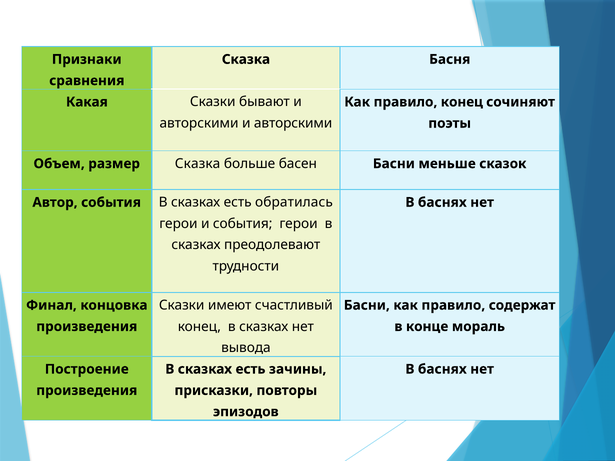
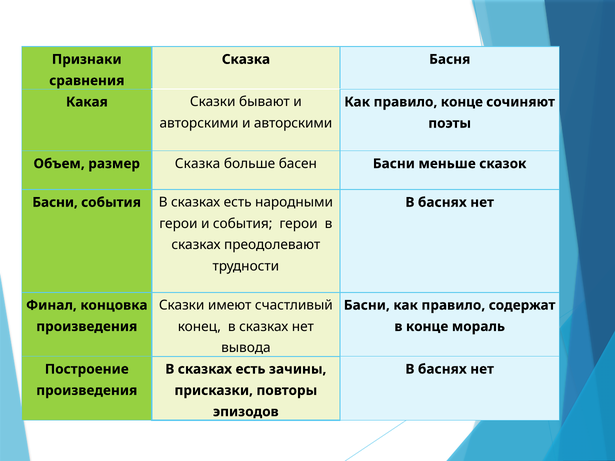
правило конец: конец -> конце (462, 102)
Автор: Автор -> Басни (55, 202)
обратилась: обратилась -> народными (294, 202)
